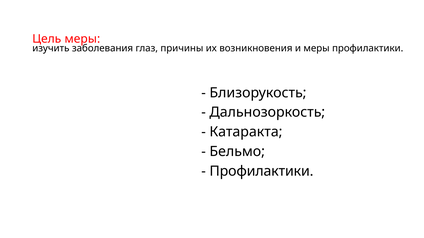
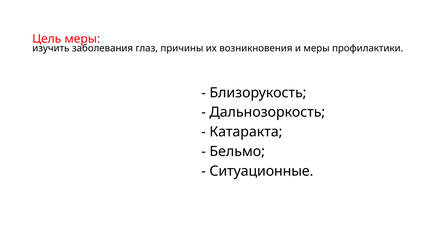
Профилактики: Профилактики -> Ситуационные (261, 172)
